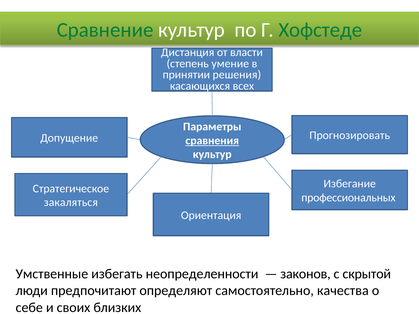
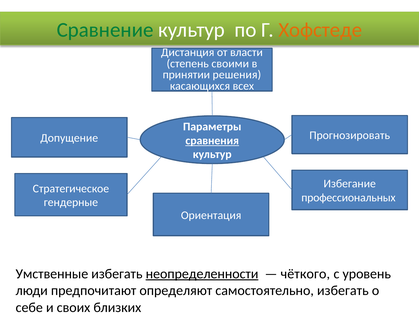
Хофстеде colour: green -> orange (320, 30)
умение: умение -> своими (230, 64)
закаляться: закаляться -> гендерные (71, 203)
неопределенности underline: none -> present (202, 274)
законов: законов -> чёткого (305, 274)
скрытой: скрытой -> уровень (367, 274)
самостоятельно качества: качества -> избегать (343, 291)
